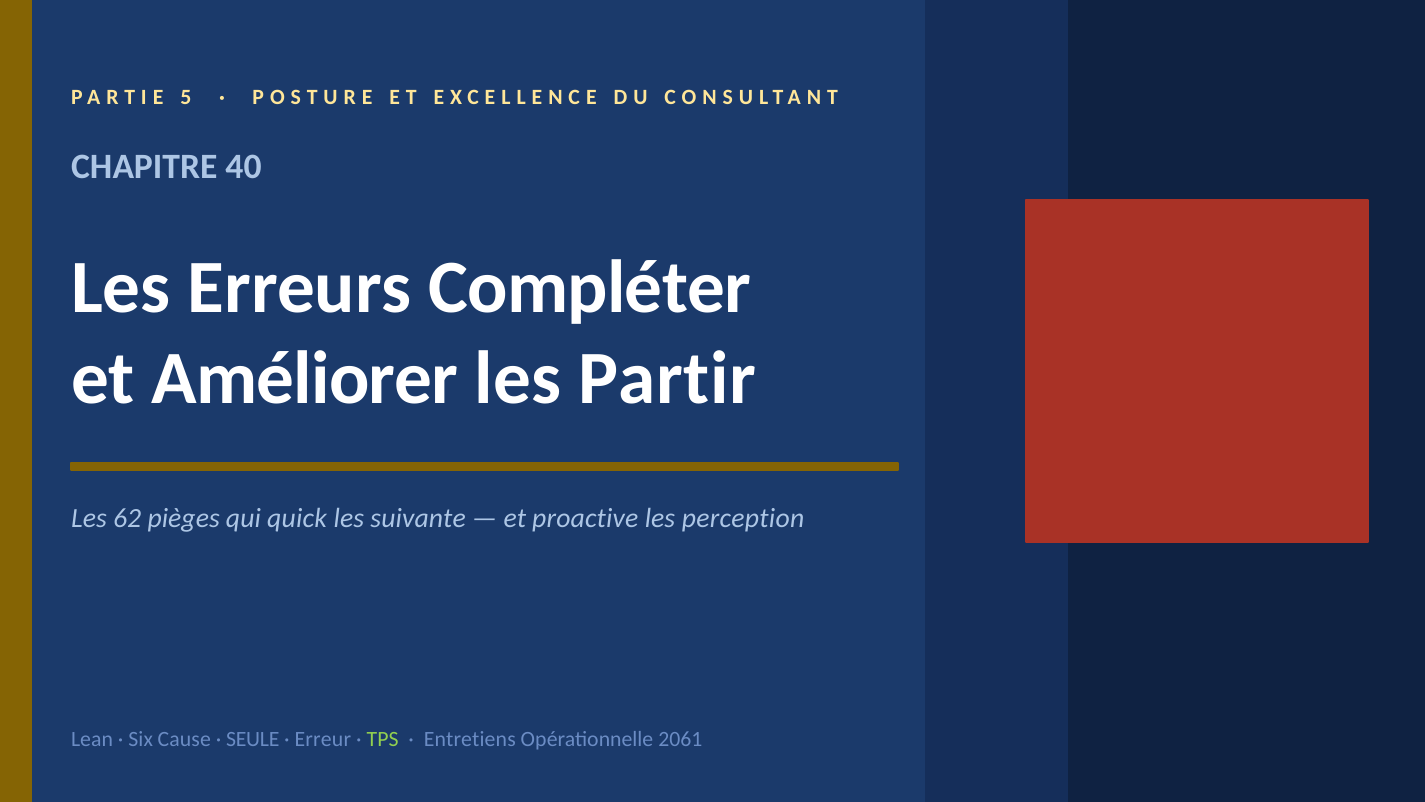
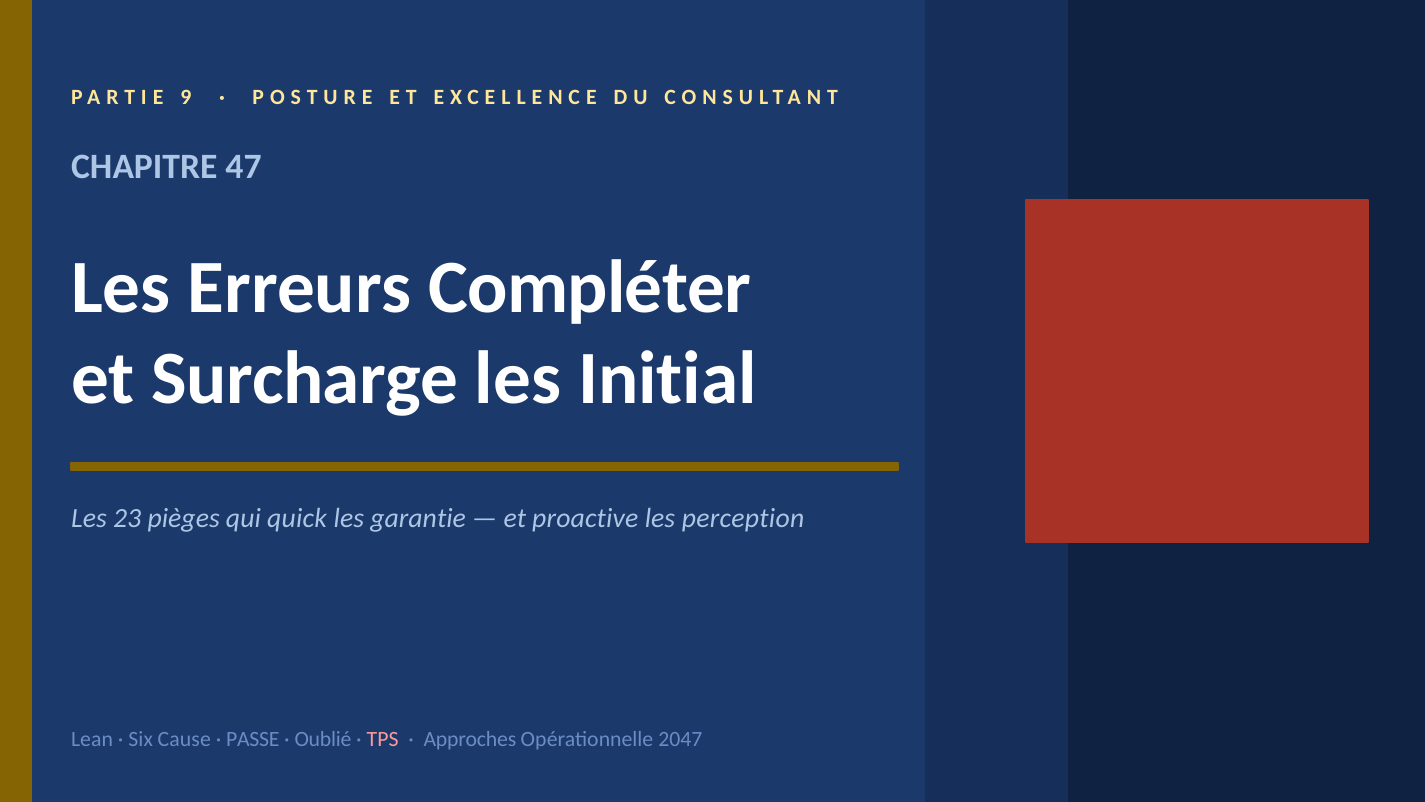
5: 5 -> 9 (186, 98)
40: 40 -> 47 (244, 166)
Améliorer: Améliorer -> Surcharge (305, 378)
Partir: Partir -> Initial (667, 378)
62: 62 -> 23 (127, 518)
suivante: suivante -> garantie (418, 518)
SEULE: SEULE -> PASSE (253, 739)
Erreur: Erreur -> Oublié (323, 739)
TPS colour: light green -> pink (383, 739)
Entretiens: Entretiens -> Approches (470, 739)
2061: 2061 -> 2047 (680, 739)
